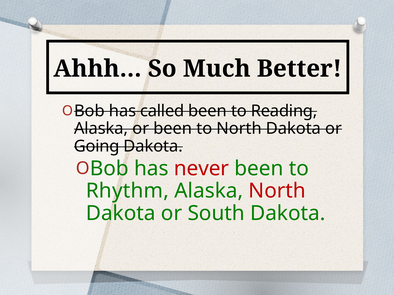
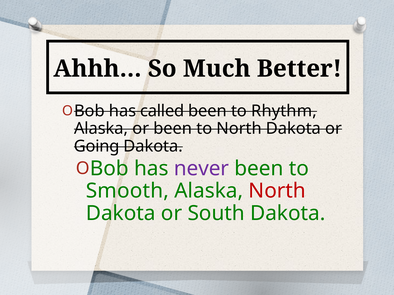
Reading: Reading -> Rhythm (284, 111)
never colour: red -> purple (201, 169)
Rhythm: Rhythm -> Smooth (127, 191)
